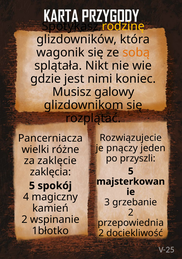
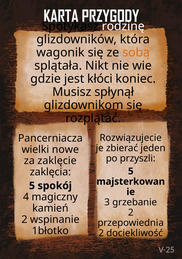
rodzinę colour: yellow -> white (123, 26)
nimi: nimi -> kłóci (100, 79)
galowy: galowy -> spłynął (114, 92)
pnączy: pnączy -> zbierać (122, 148)
różne: różne -> nowe (65, 149)
